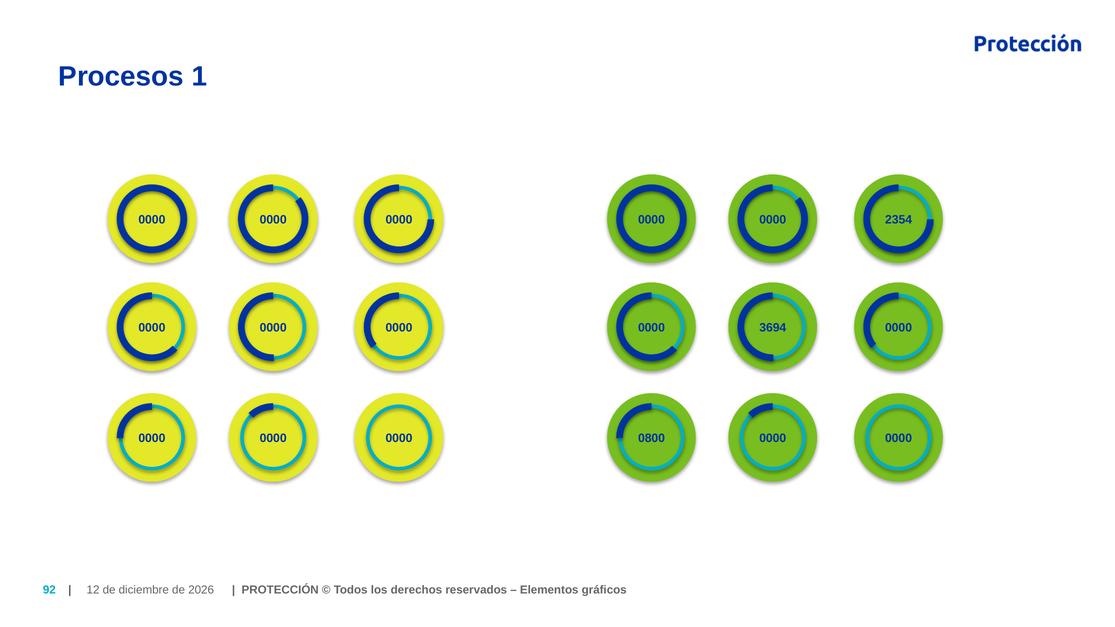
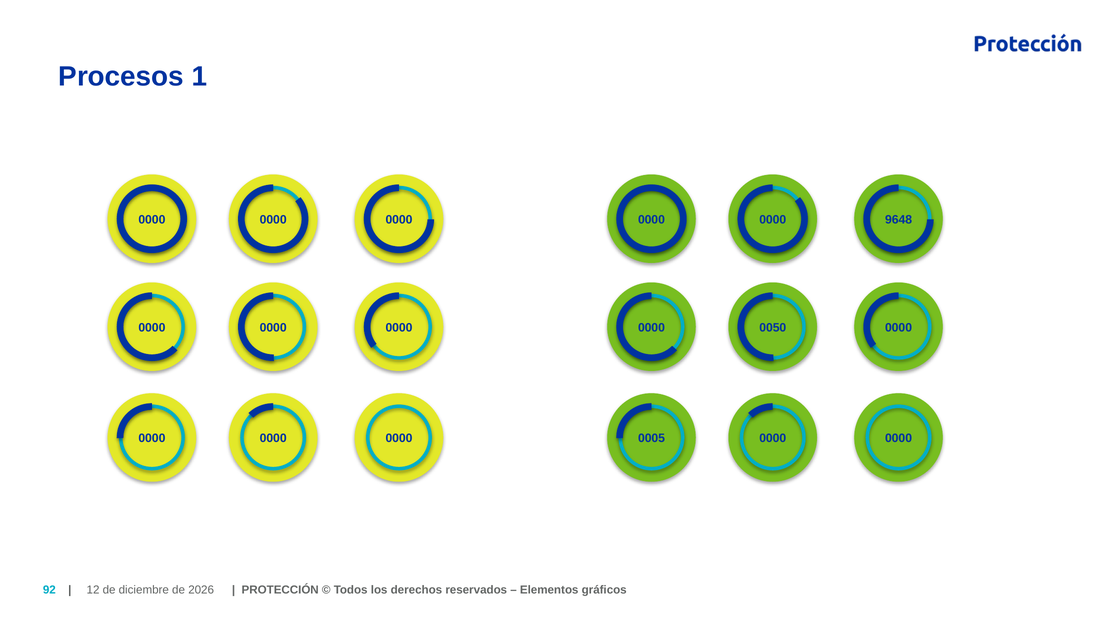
2354: 2354 -> 9648 (899, 220)
3694: 3694 -> 0050 (773, 328)
0800: 0800 -> 0005 (652, 438)
